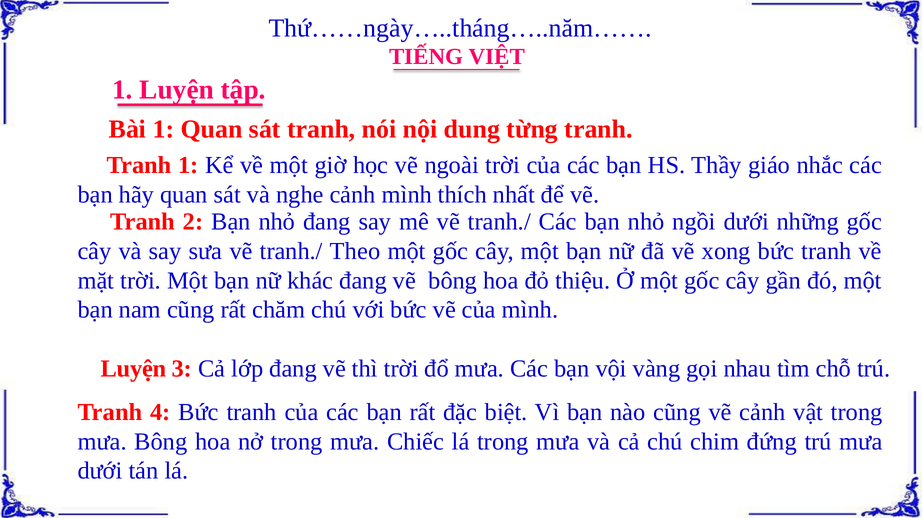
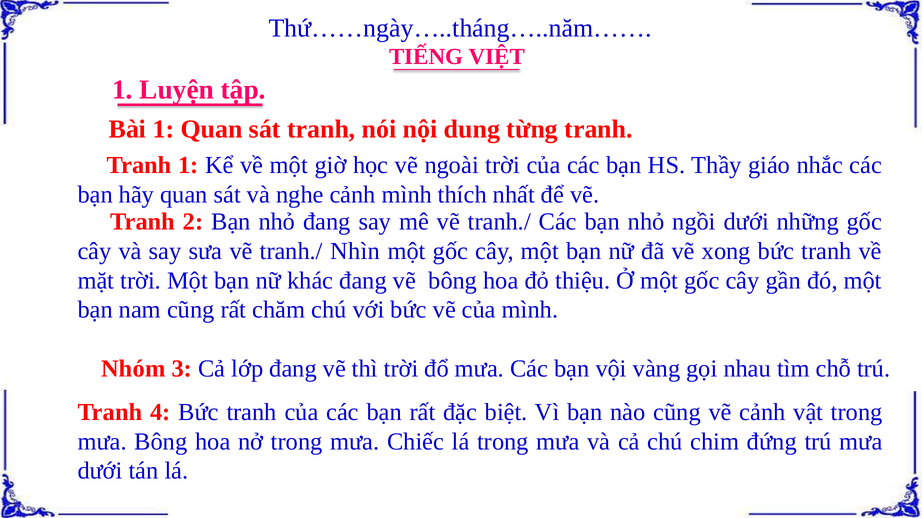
Theo: Theo -> Nhìn (355, 251)
Luyện: Luyện -> Nhóm (133, 369)
